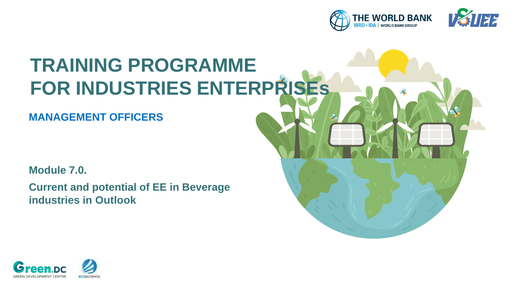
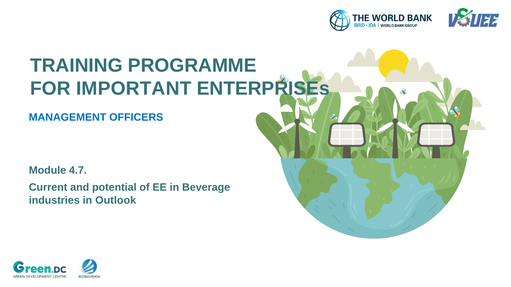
FOR INDUSTRIES: INDUSTRIES -> IMPORTANT (134, 89)
7.0: 7.0 -> 4.7 (78, 171)
